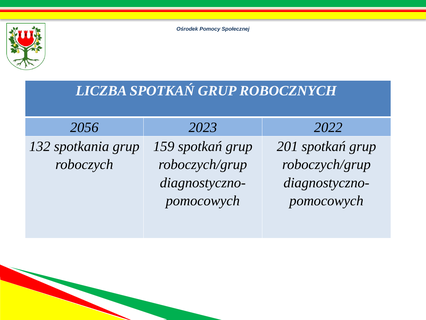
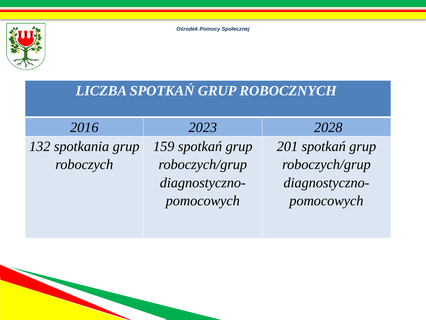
2056: 2056 -> 2016 (84, 127)
2022: 2022 -> 2028 (328, 127)
